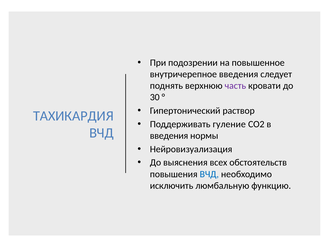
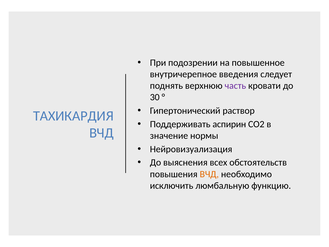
гуление: гуление -> аспирин (229, 124)
введения: введения -> значение (169, 136)
ВЧД colour: blue -> orange (209, 174)
